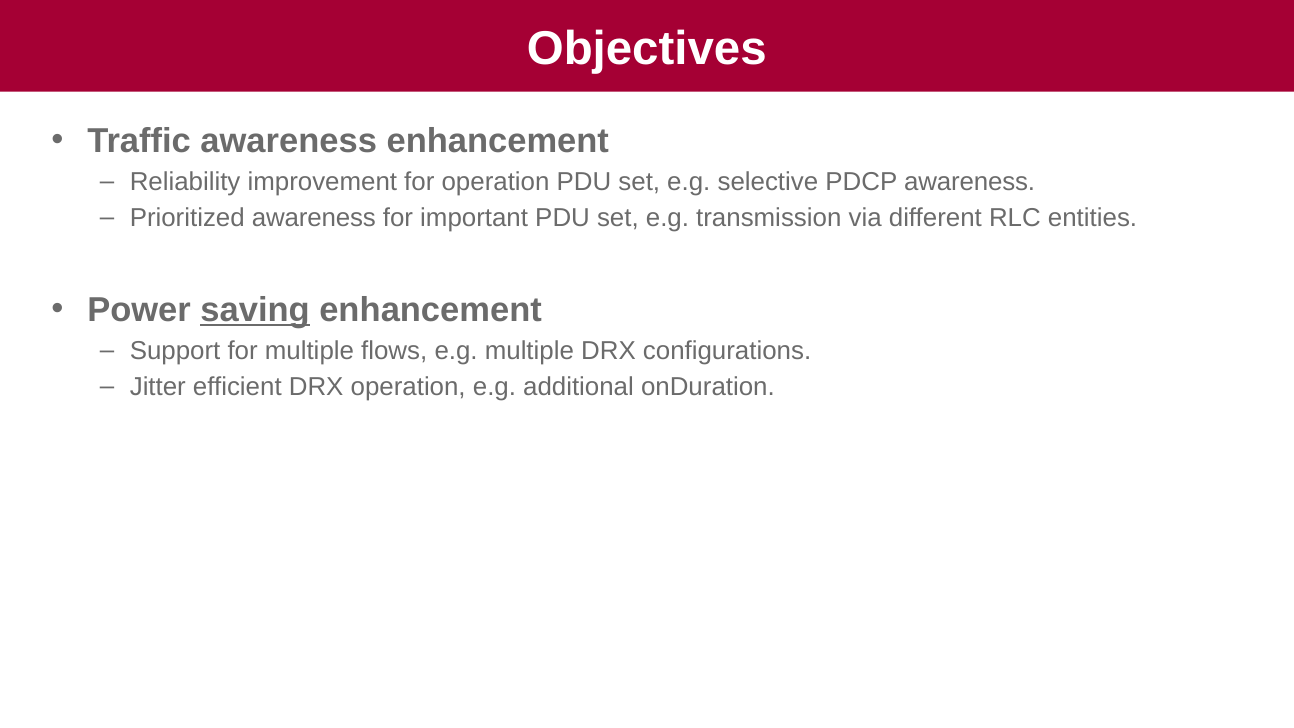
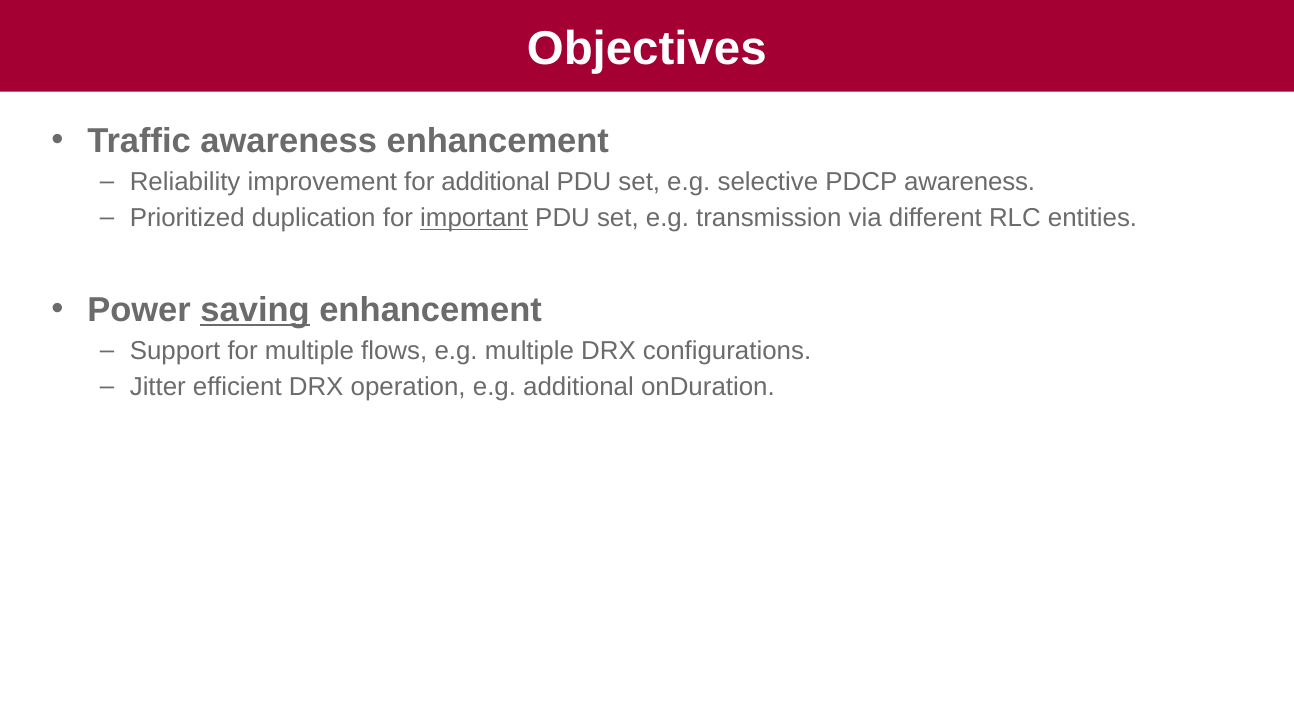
for operation: operation -> additional (496, 182)
Prioritized awareness: awareness -> duplication (314, 218)
important underline: none -> present (474, 218)
